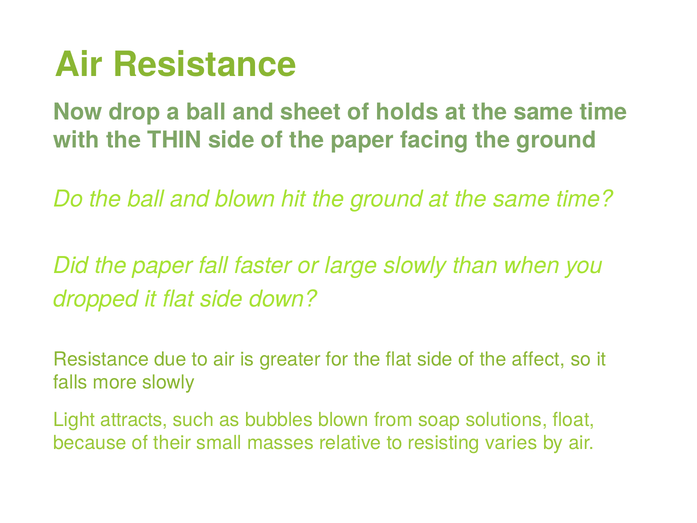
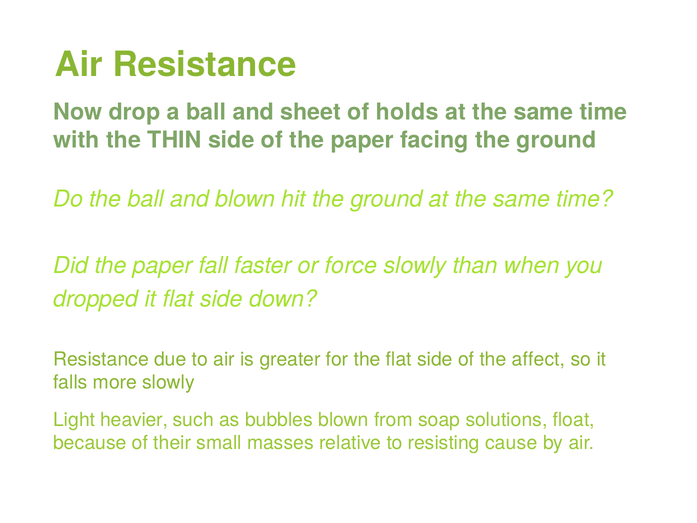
large: large -> force (351, 266)
attracts: attracts -> heavier (134, 419)
varies: varies -> cause (511, 443)
